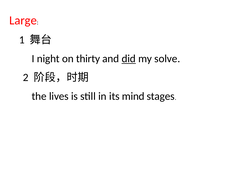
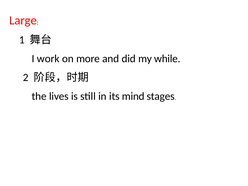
night: night -> work (48, 59)
thirty: thirty -> more (88, 59)
did underline: present -> none (129, 59)
solve: solve -> while (167, 59)
